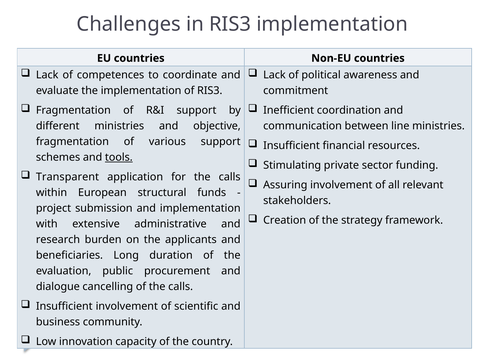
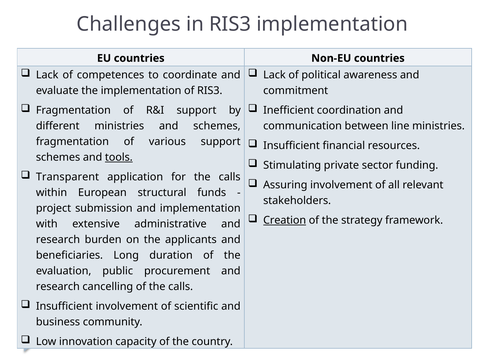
and objective: objective -> schemes (217, 126)
Creation underline: none -> present (285, 220)
dialogue: dialogue -> research (58, 286)
